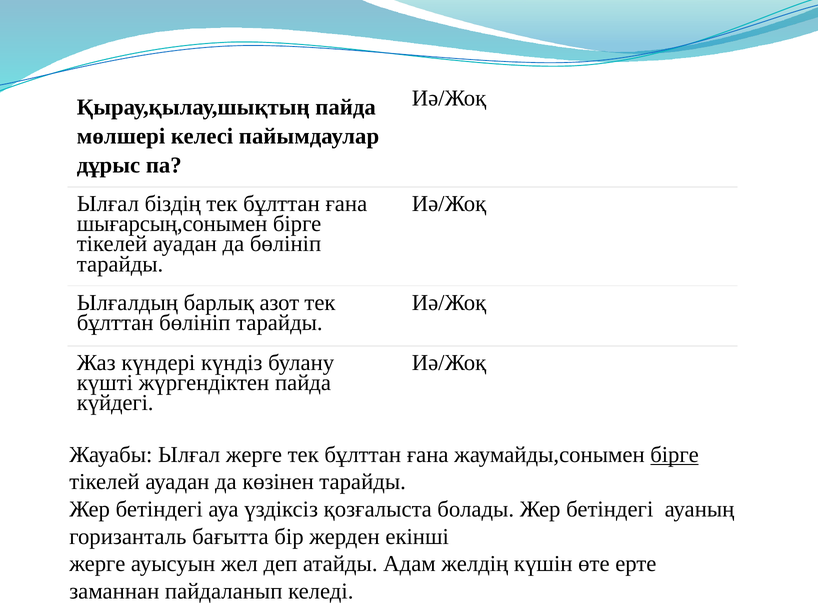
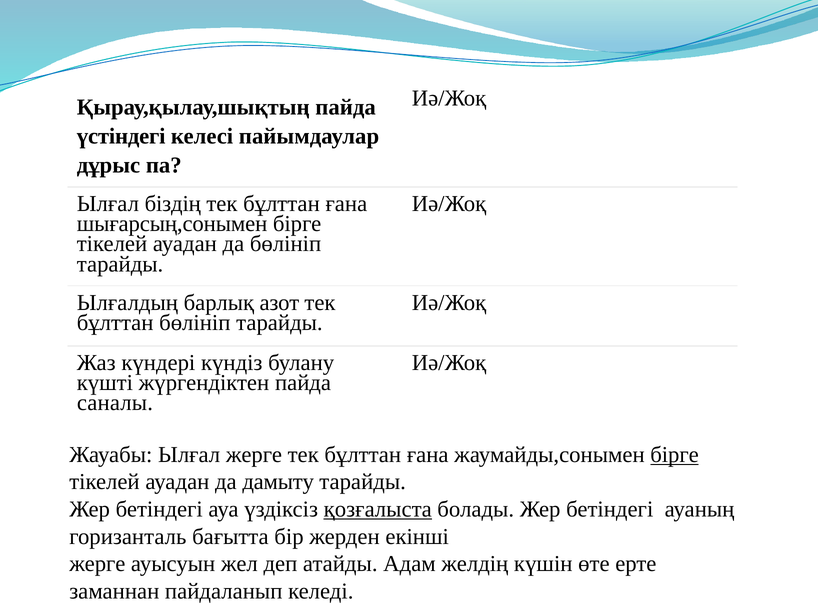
мөлшері: мөлшері -> үстіндегі (121, 136)
күйдегі: күйдегі -> саналы (115, 403)
көзінен: көзінен -> дамыту (278, 482)
қозғалыста underline: none -> present (378, 509)
